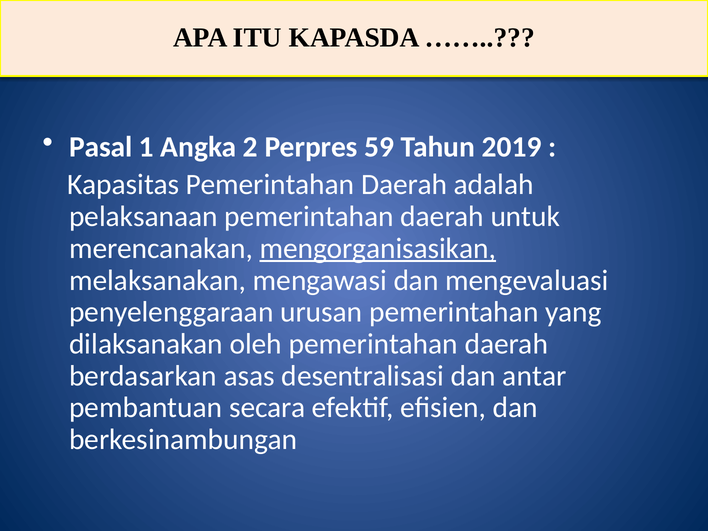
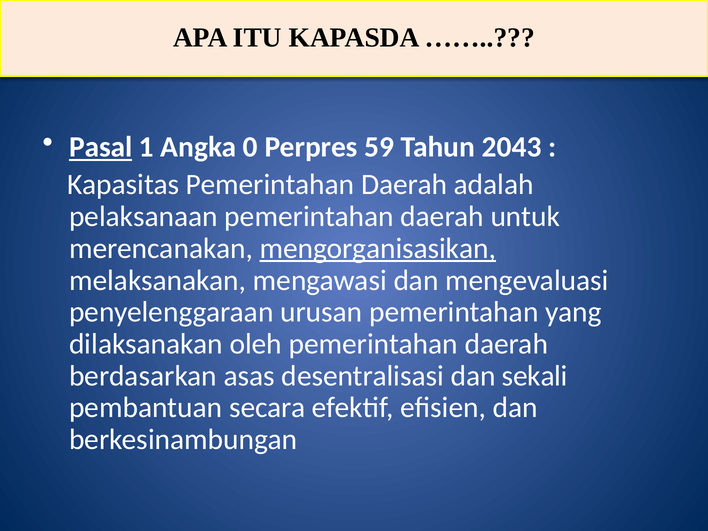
Pasal underline: none -> present (101, 147)
2: 2 -> 0 (250, 147)
2019: 2019 -> 2043 (512, 147)
antar: antar -> sekali (535, 376)
